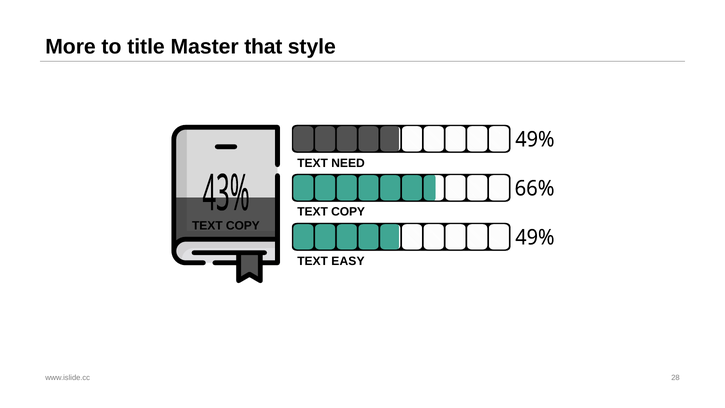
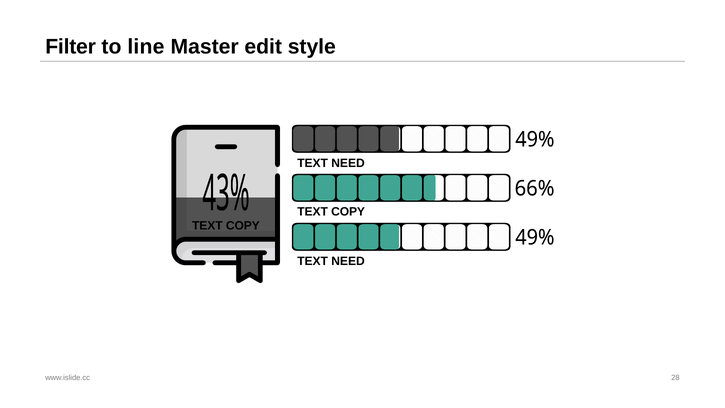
More: More -> Filter (71, 47)
title: title -> line (146, 47)
that: that -> edit (263, 47)
EASY: EASY -> NEED (348, 261)
